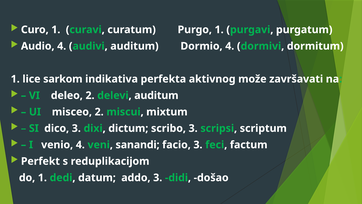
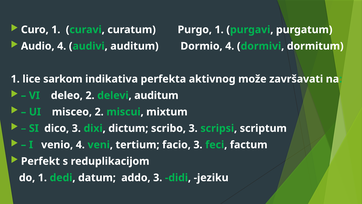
sanandi: sanandi -> tertium (137, 145)
došao: došao -> jeziku (211, 177)
